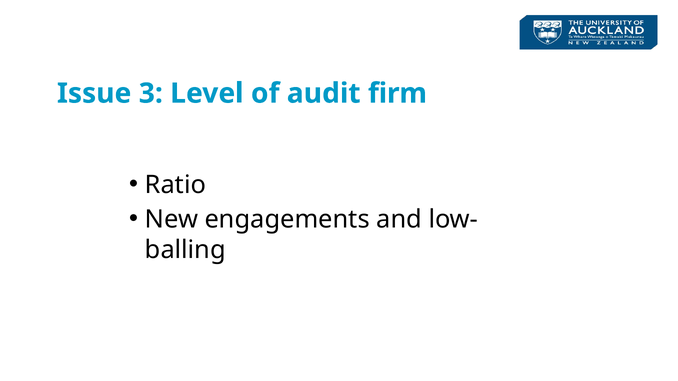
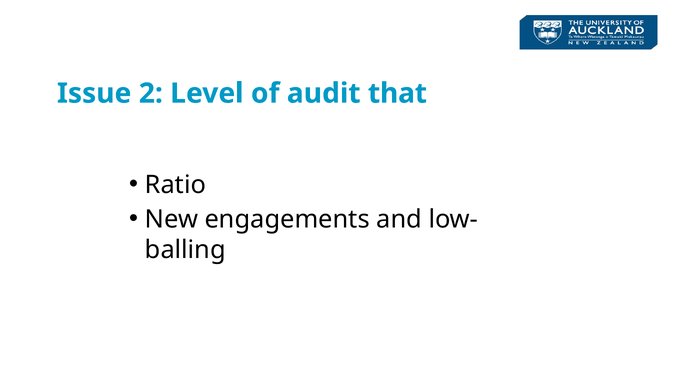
3: 3 -> 2 (151, 93)
firm: firm -> that (397, 93)
